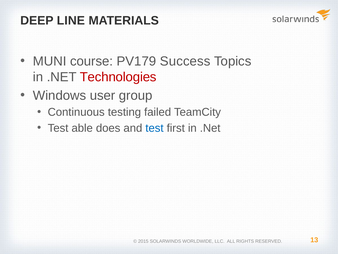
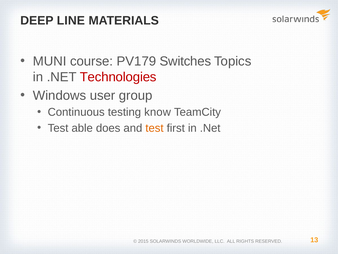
Success: Success -> Switches (185, 61)
failed: failed -> know (158, 112)
test colour: blue -> orange (154, 128)
